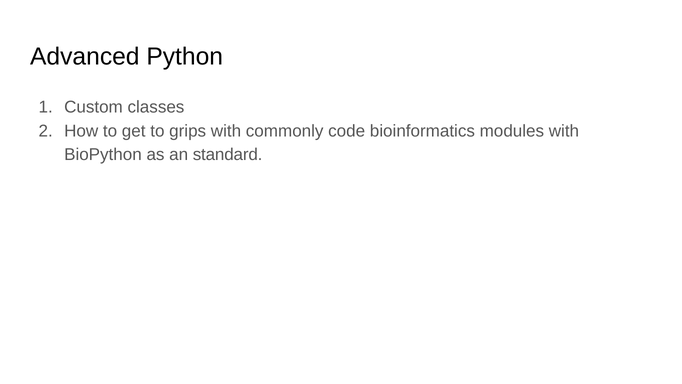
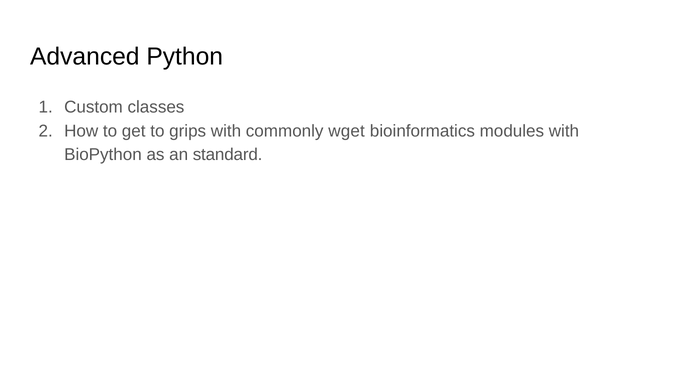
code: code -> wget (347, 131)
